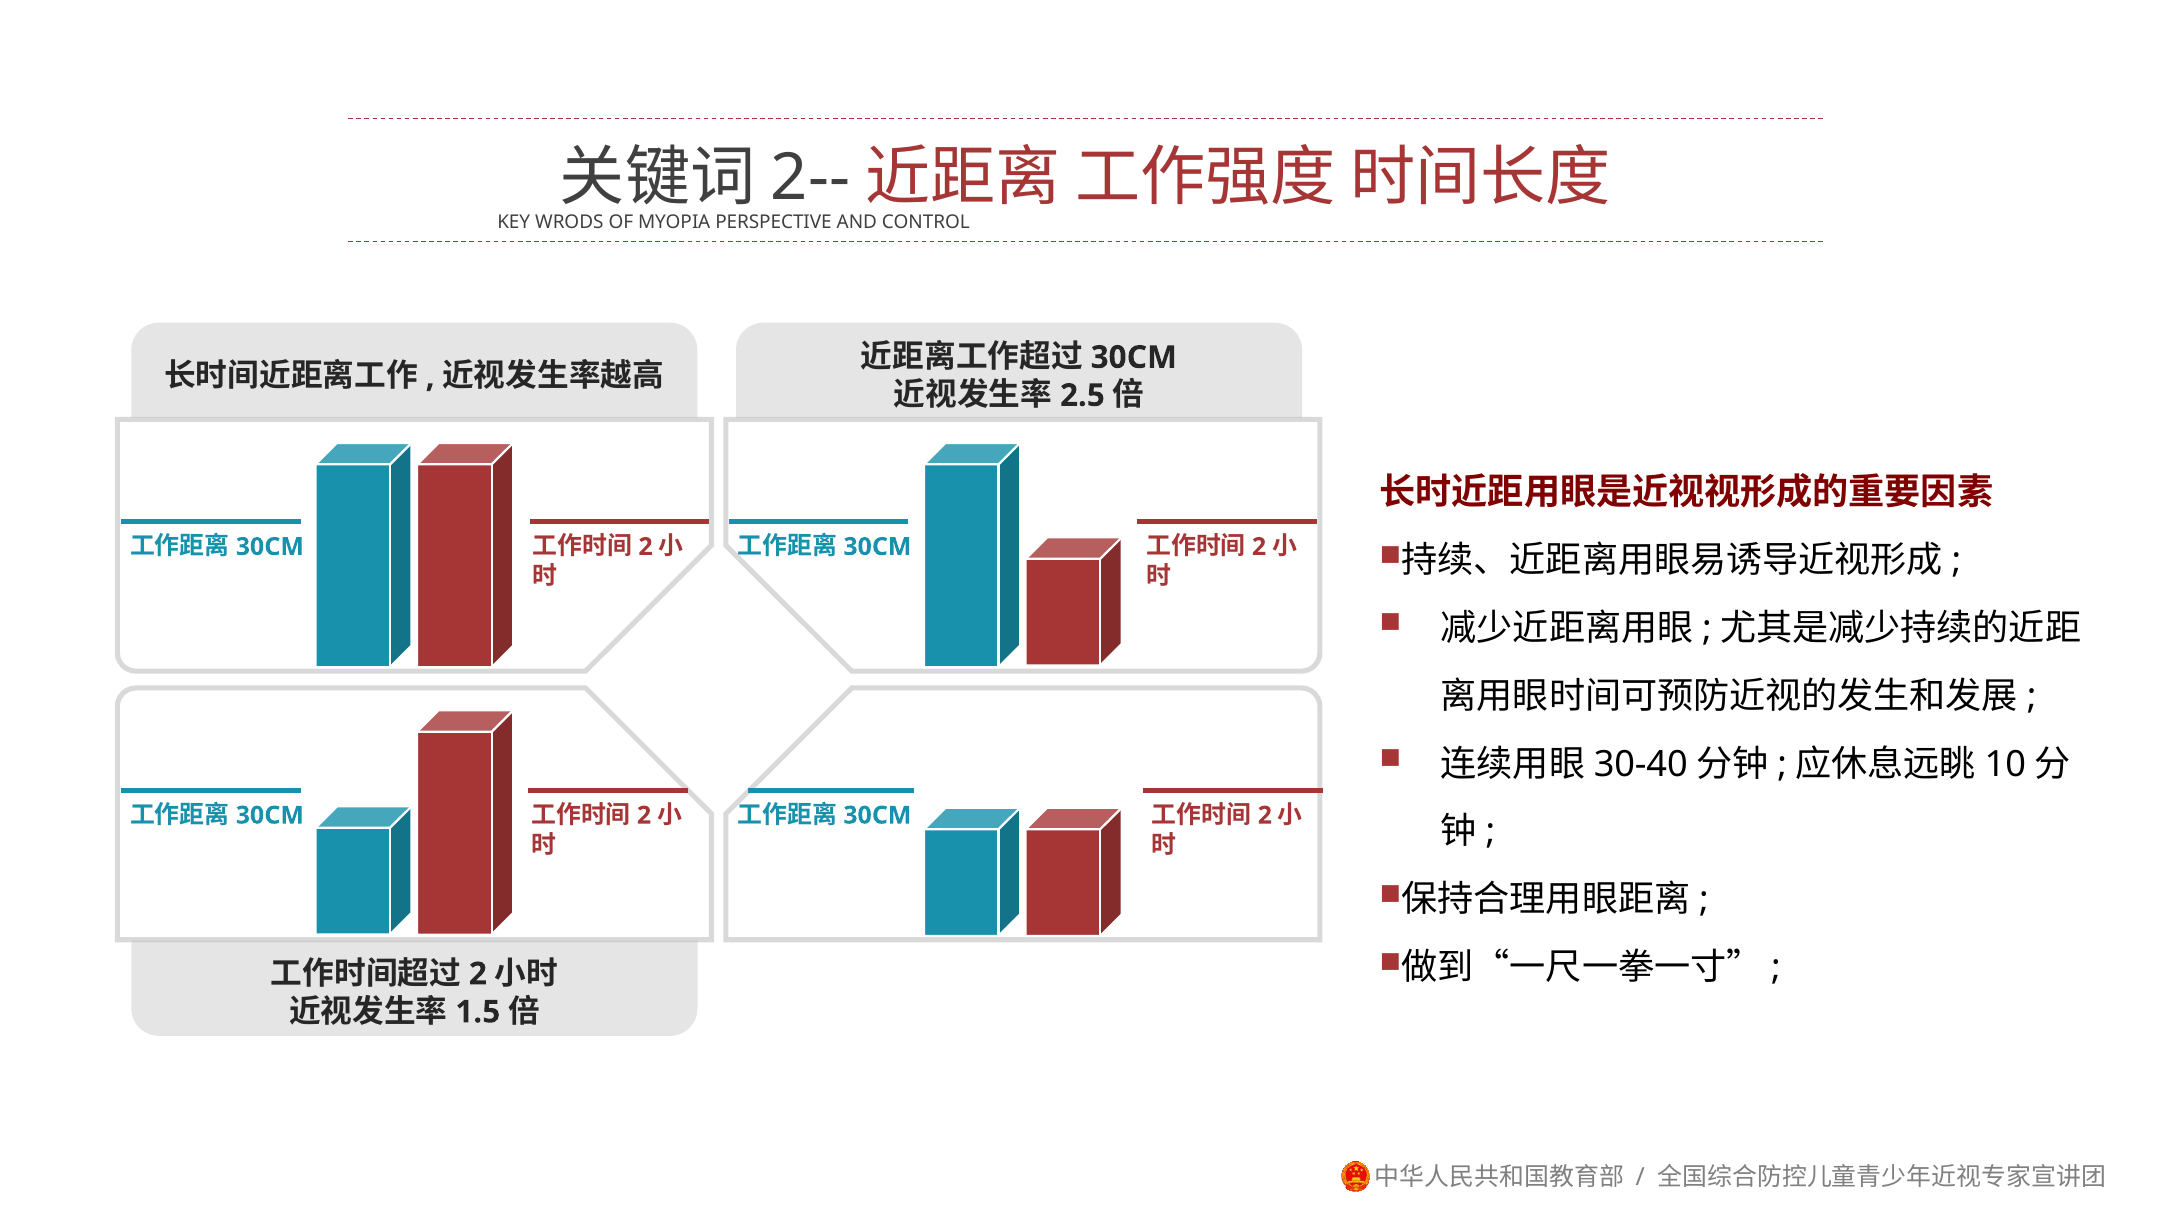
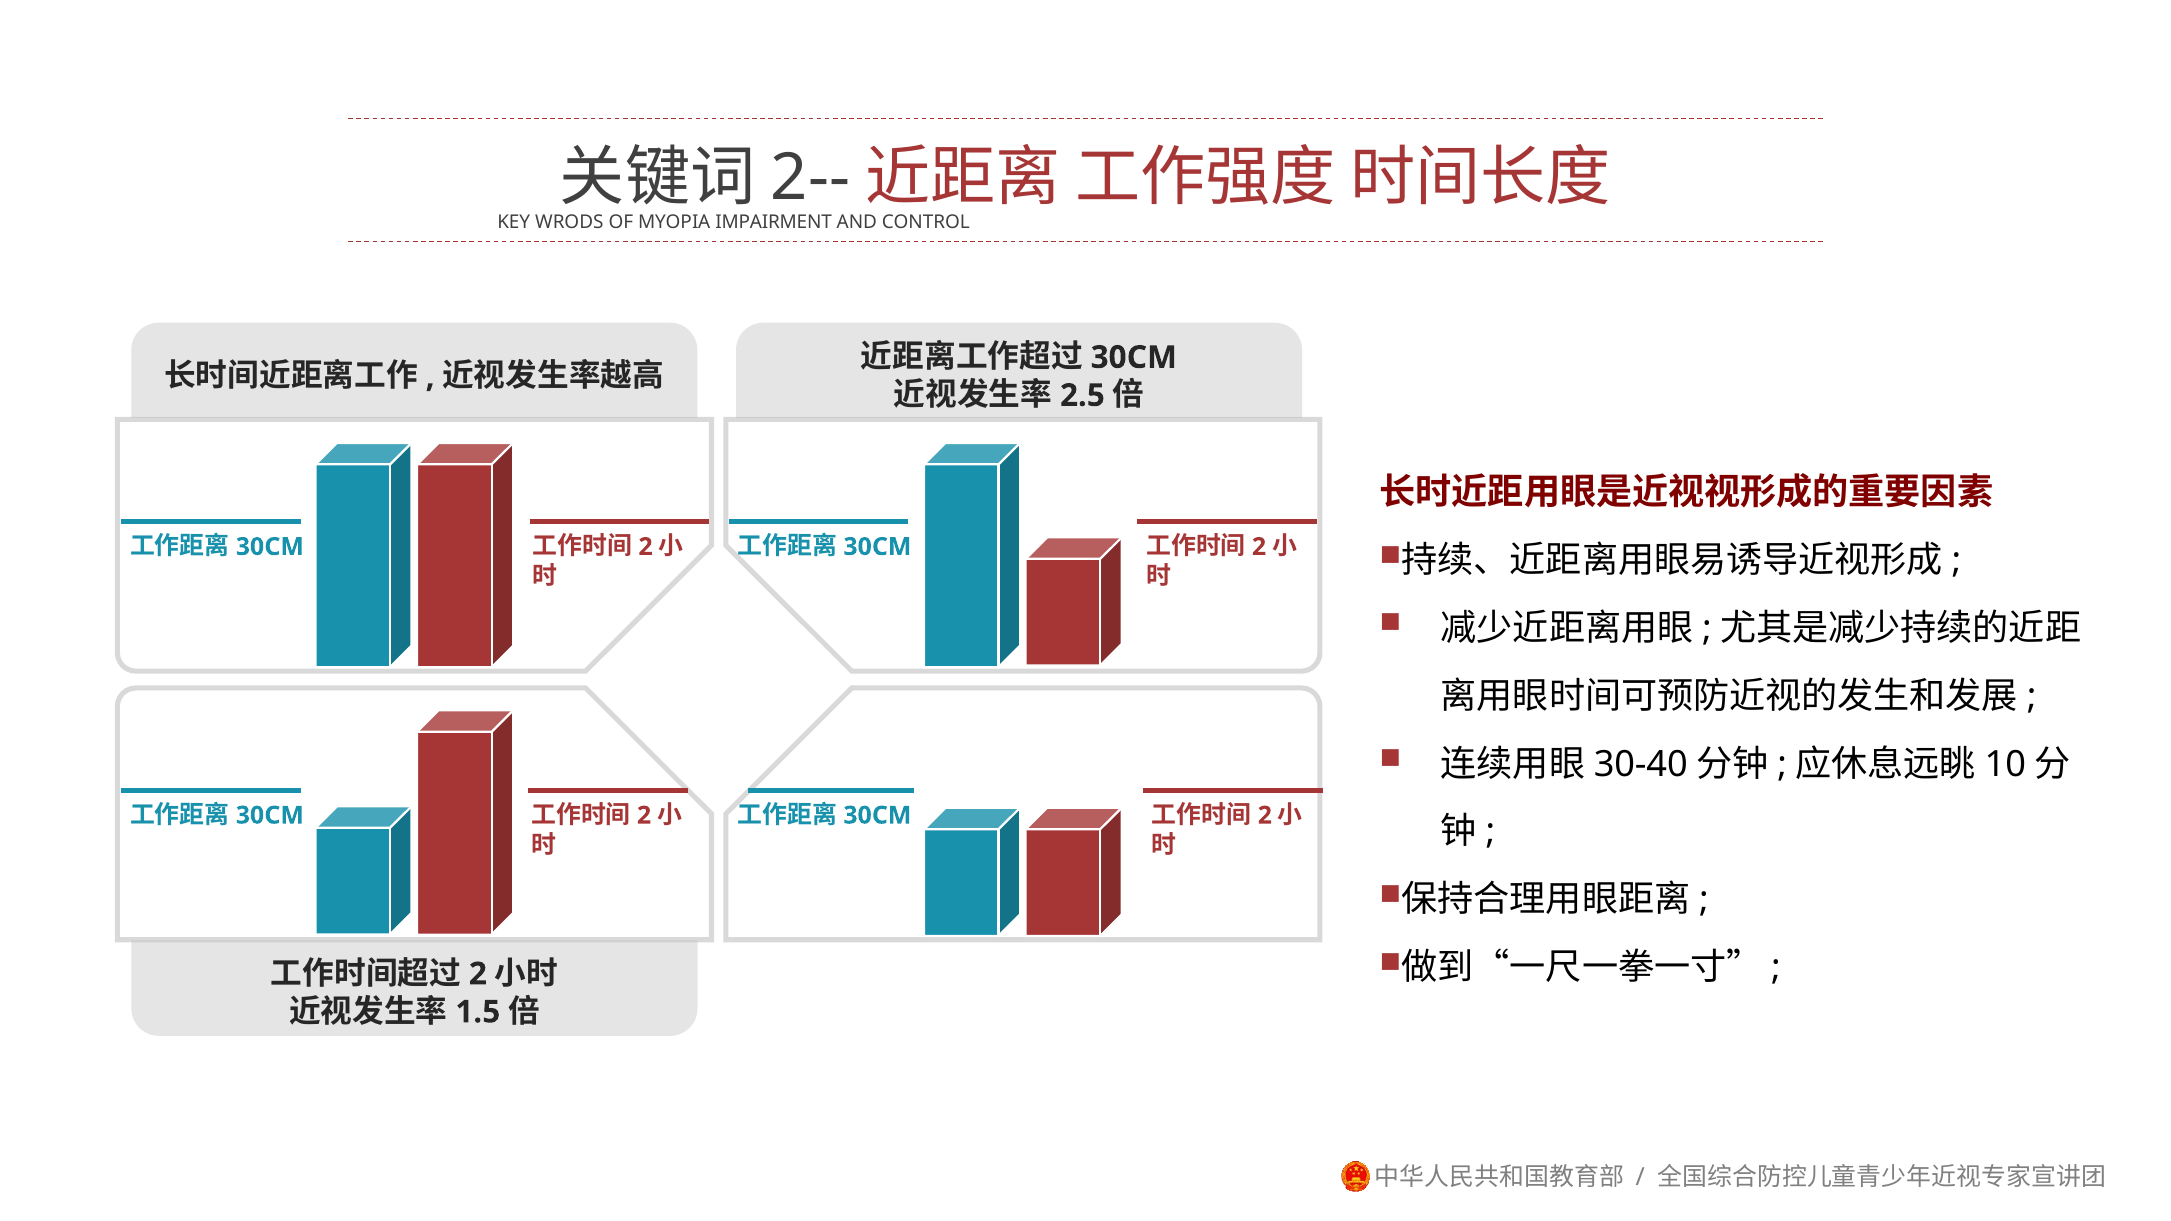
PERSPECTIVE: PERSPECTIVE -> IMPAIRMENT (774, 223)
